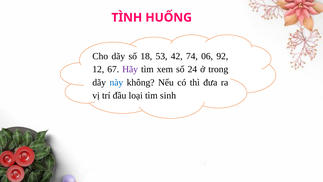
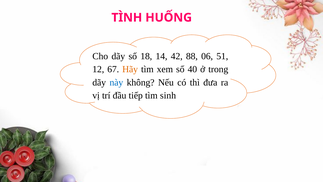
53: 53 -> 14 (161, 56)
74: 74 -> 88 (192, 56)
92: 92 -> 51 (222, 56)
Hãy colour: purple -> orange (130, 69)
24: 24 -> 40 (192, 69)
loại: loại -> tiếp (136, 95)
